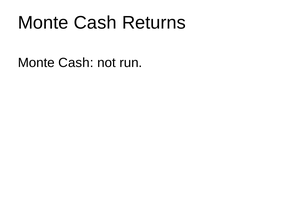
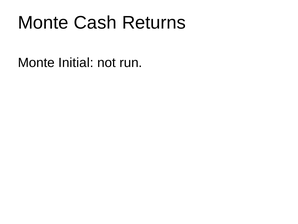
Cash: Cash -> Initial (76, 62)
